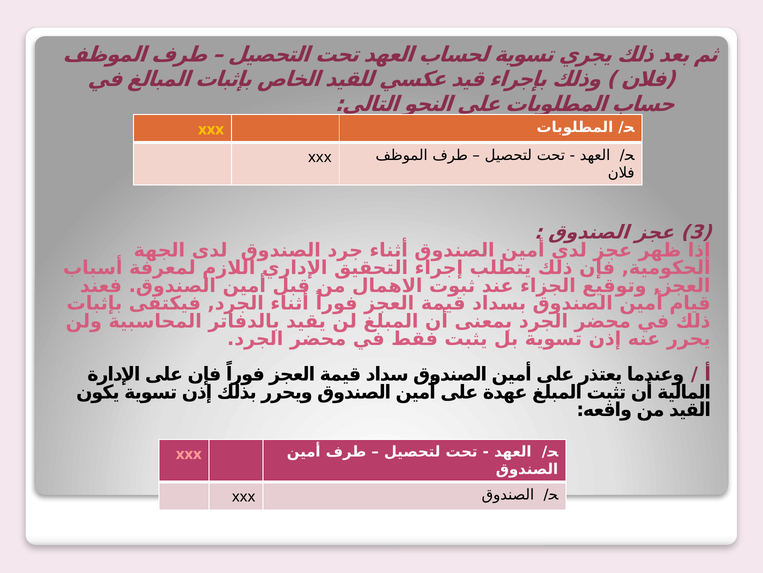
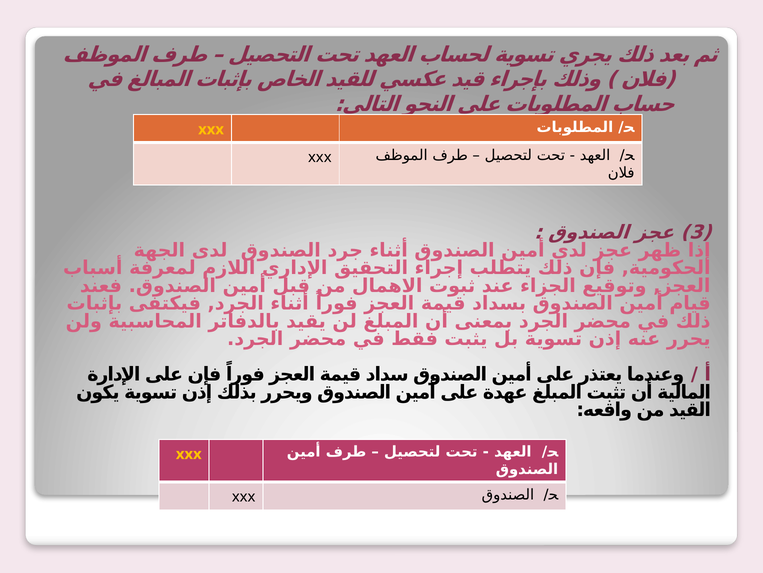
xxx colour: pink -> yellow (189, 454)
